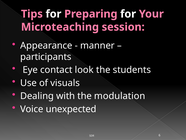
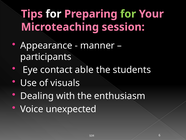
for colour: white -> light green (128, 14)
look: look -> able (84, 70)
modulation: modulation -> enthusiasm (120, 96)
